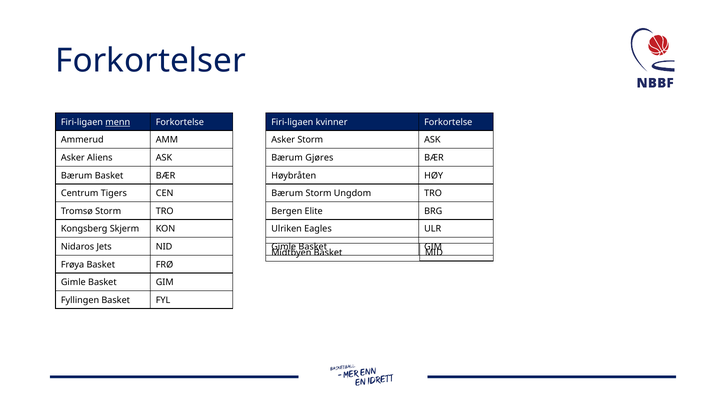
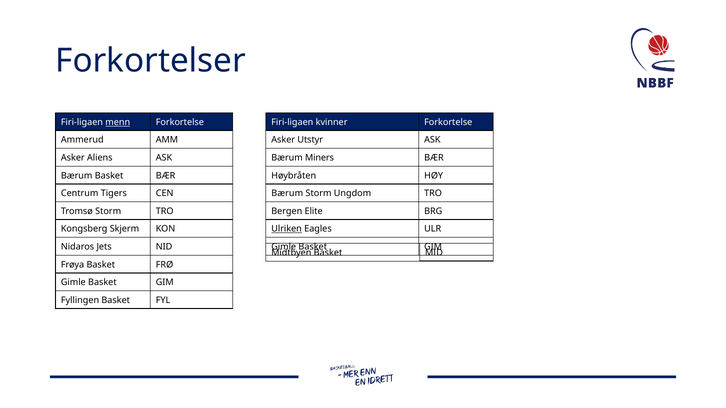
Asker Storm: Storm -> Utstyr (310, 140)
Gjøres: Gjøres -> Miners (320, 158)
Ulriken underline: none -> present (287, 229)
